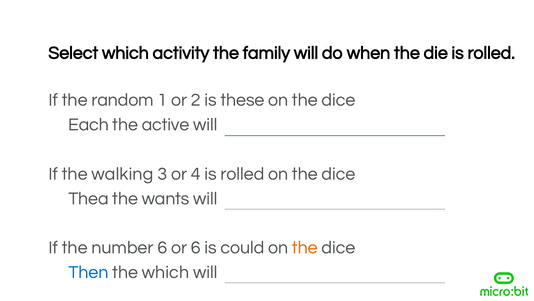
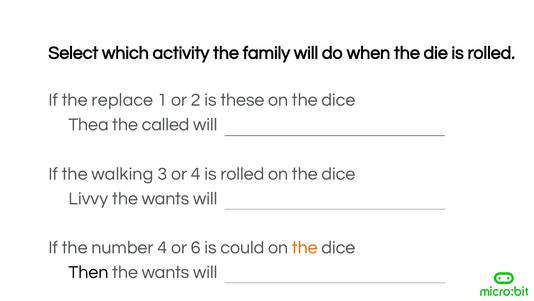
random: random -> replace (122, 100)
Each: Each -> Thea (88, 124)
active: active -> called (166, 124)
Thea: Thea -> Livvy (88, 198)
number 6: 6 -> 4 (162, 247)
Then colour: blue -> black (88, 272)
which: which -> wants (166, 272)
